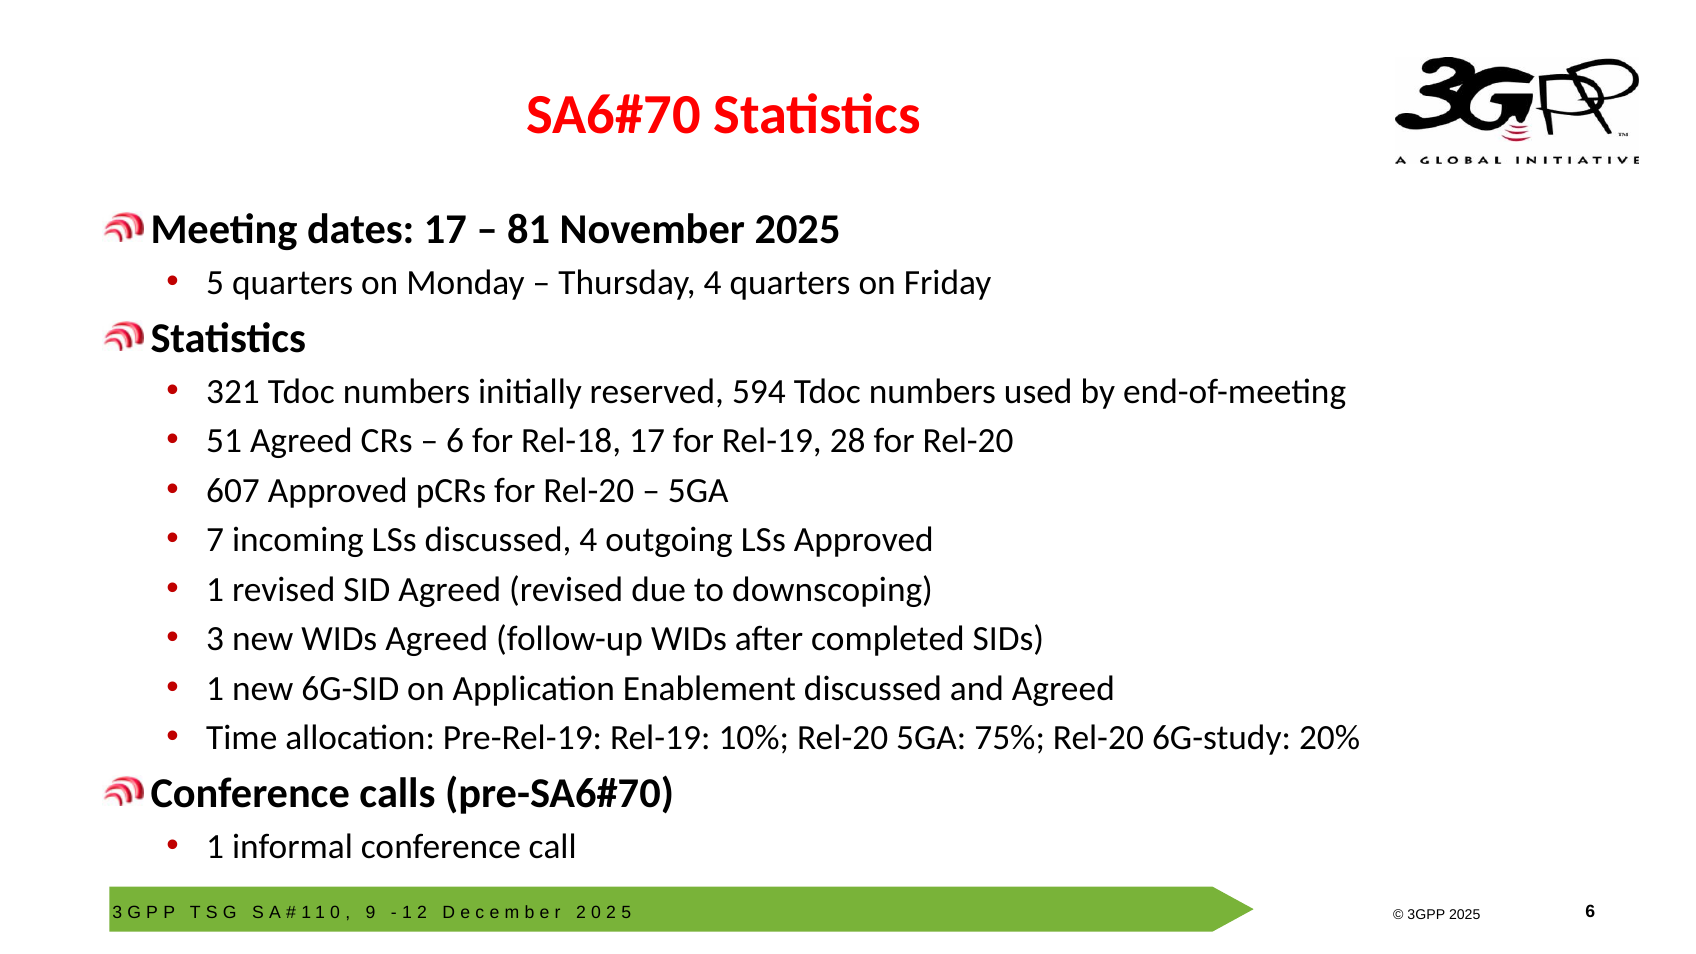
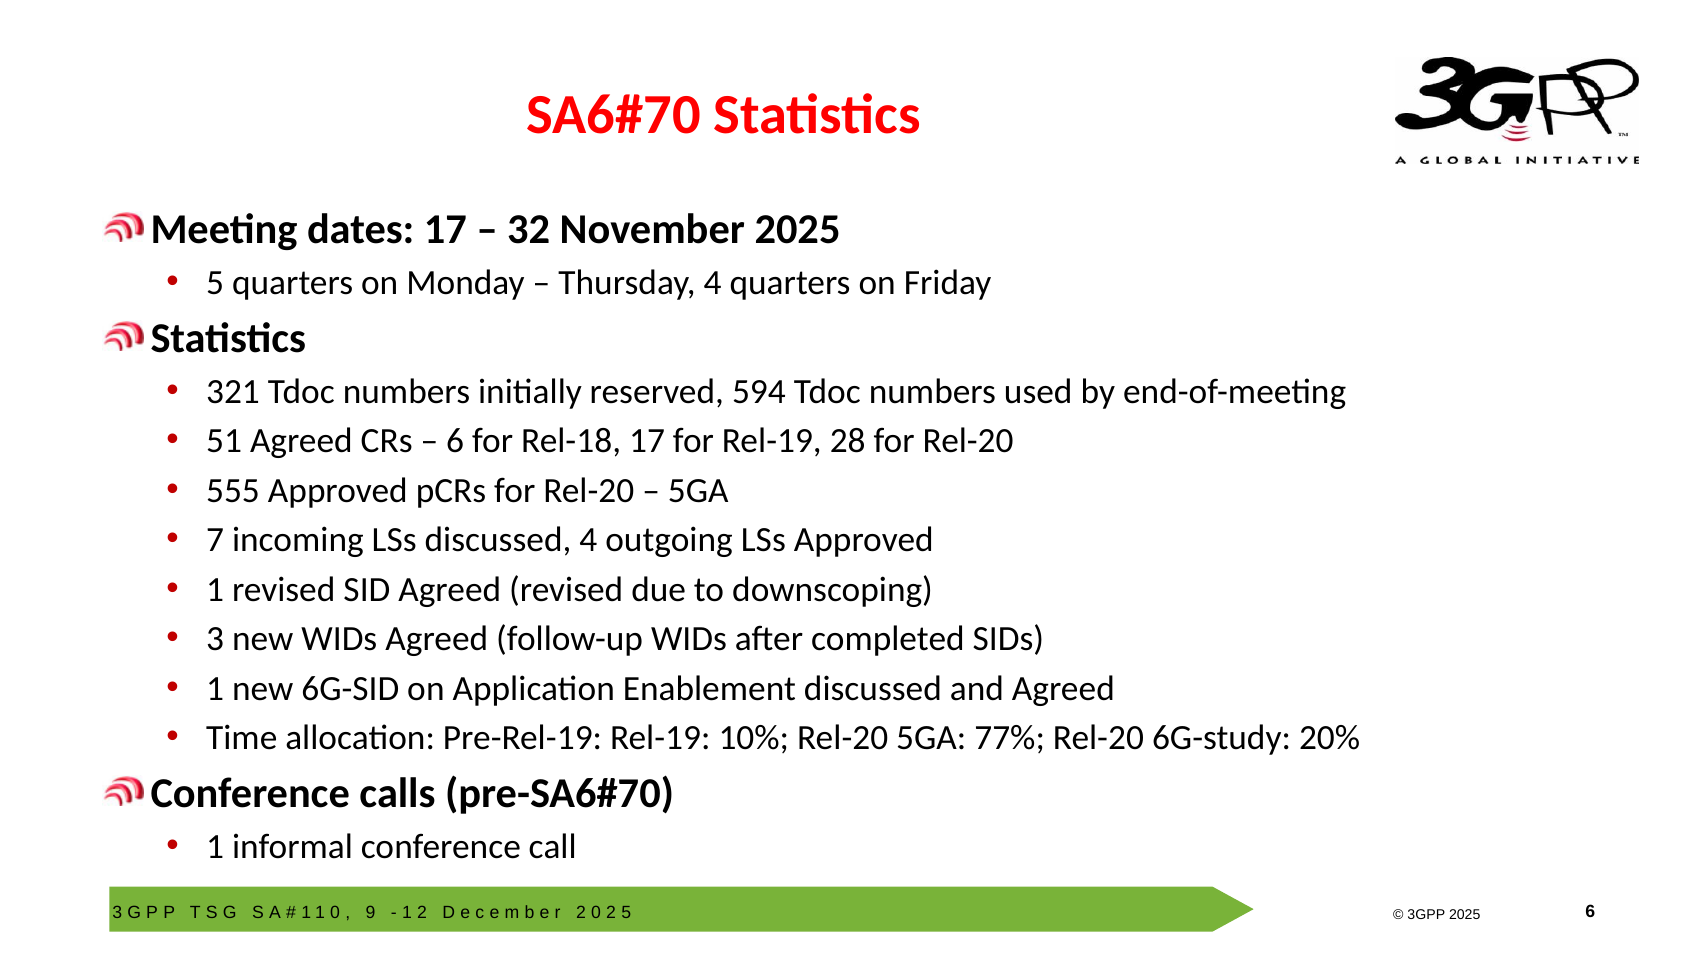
81: 81 -> 32 (529, 230)
607: 607 -> 555 (233, 491)
75%: 75% -> 77% (1010, 738)
